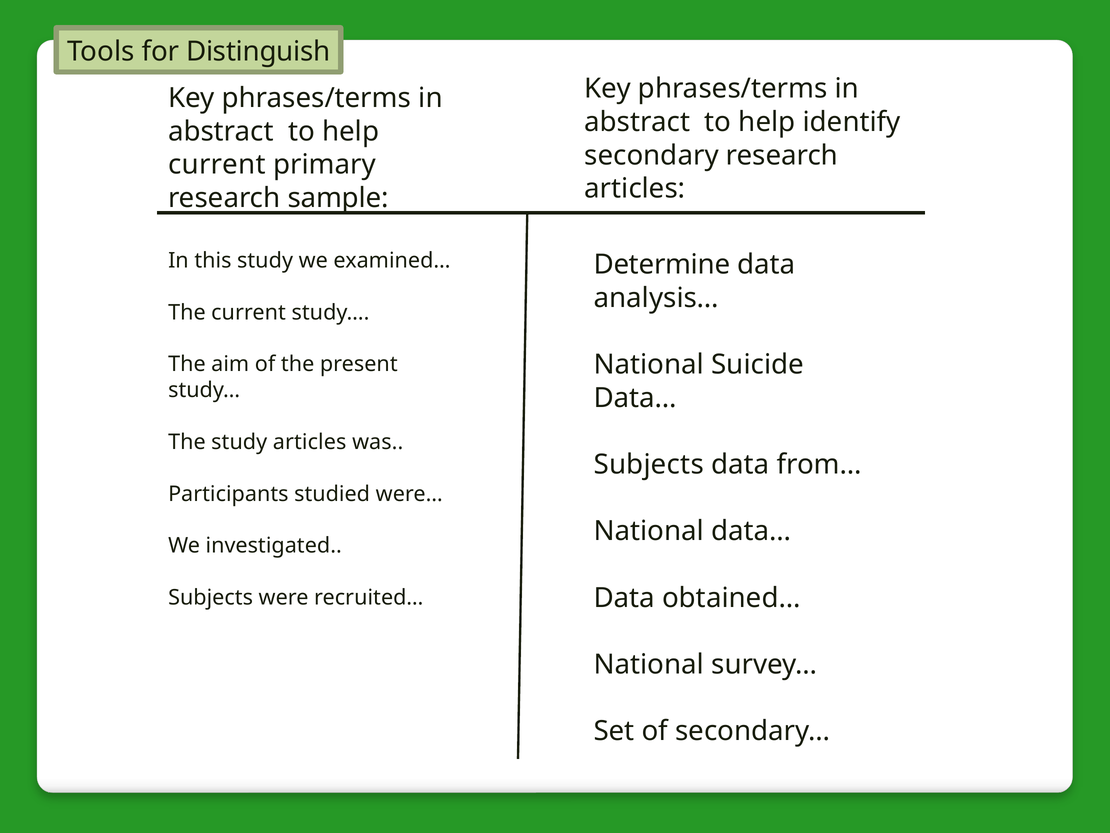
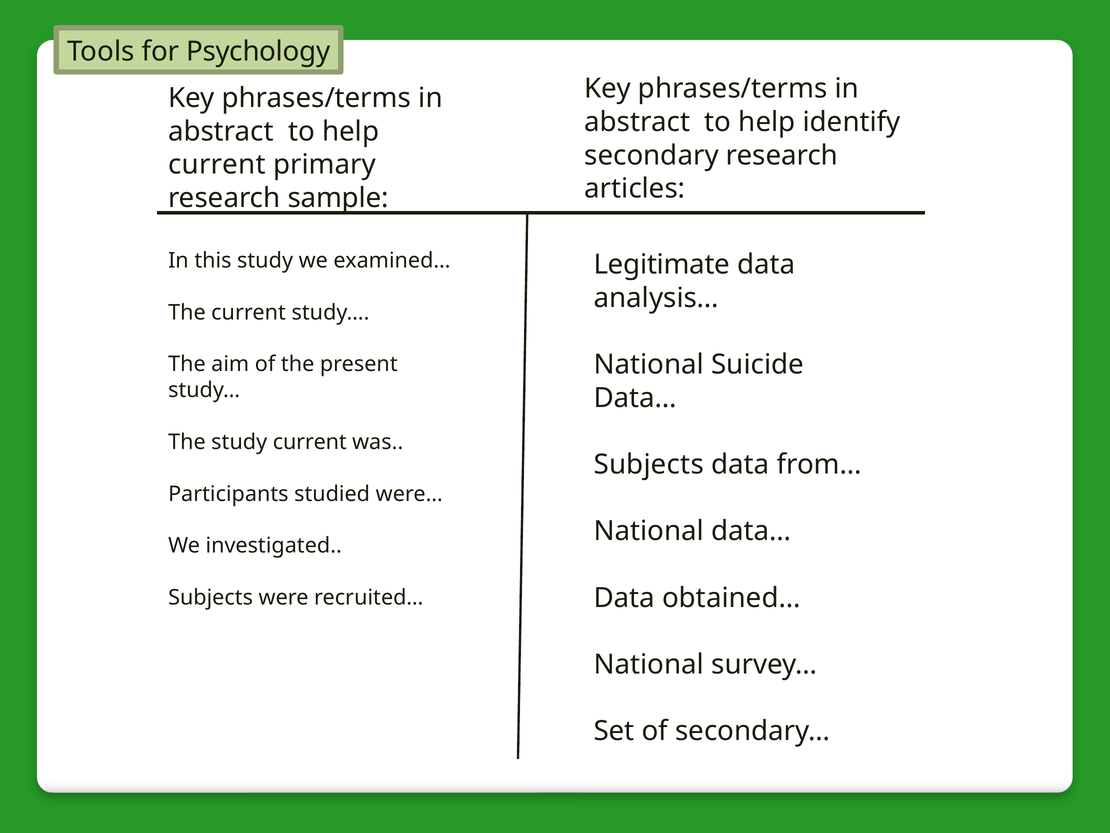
Distinguish: Distinguish -> Psychology (258, 52)
Determine: Determine -> Legitimate (662, 264)
study articles: articles -> current (310, 442)
